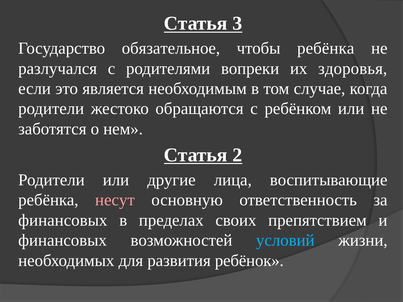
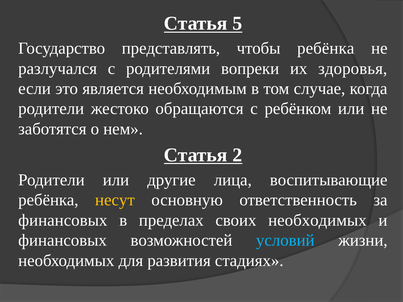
3: 3 -> 5 (237, 23)
обязательное: обязательное -> представлять (171, 48)
несут colour: pink -> yellow (115, 200)
своих препятствием: препятствием -> необходимых (317, 220)
ребёнок: ребёнок -> стадиях (249, 261)
